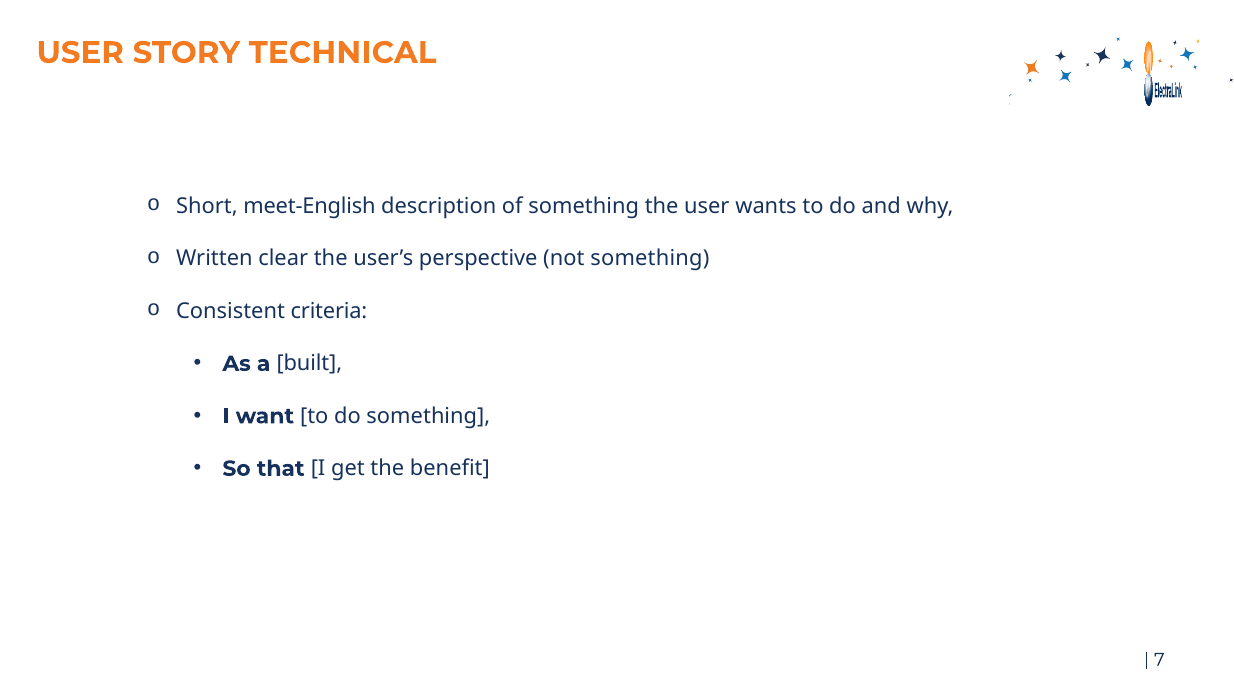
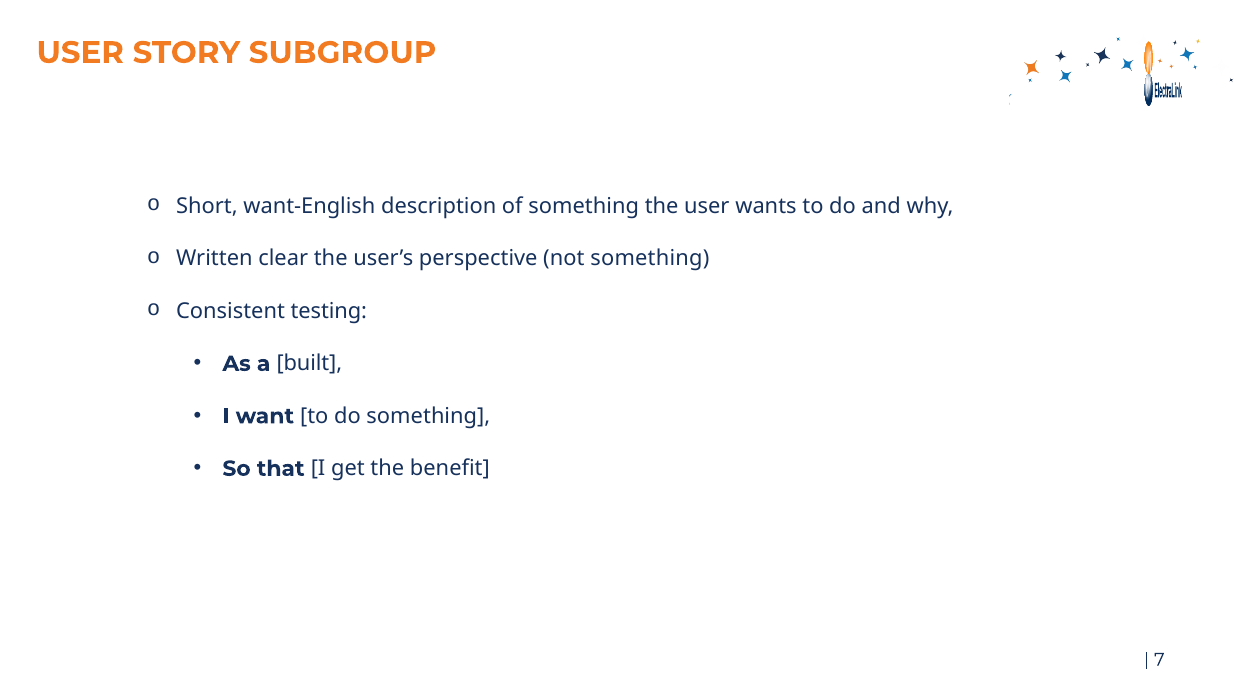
TECHNICAL: TECHNICAL -> SUBGROUP (343, 53)
meet-English: meet-English -> want-English (309, 206)
criteria: criteria -> testing (329, 311)
